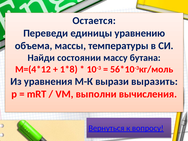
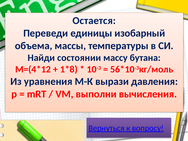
уравнению: уравнению -> изобарный (140, 33)
выразить: выразить -> давления (155, 81)
